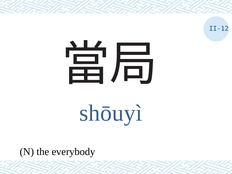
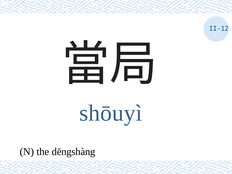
everybody: everybody -> dēngshàng (74, 152)
